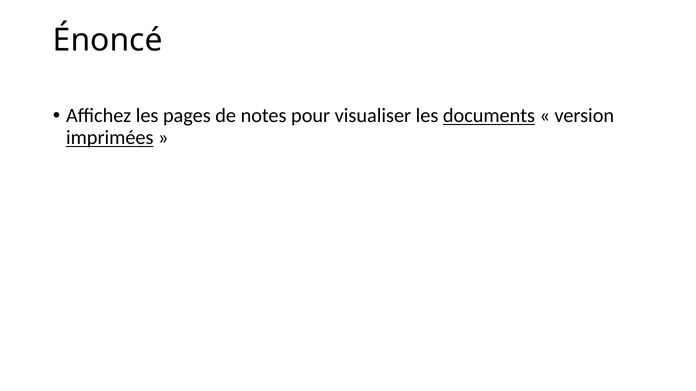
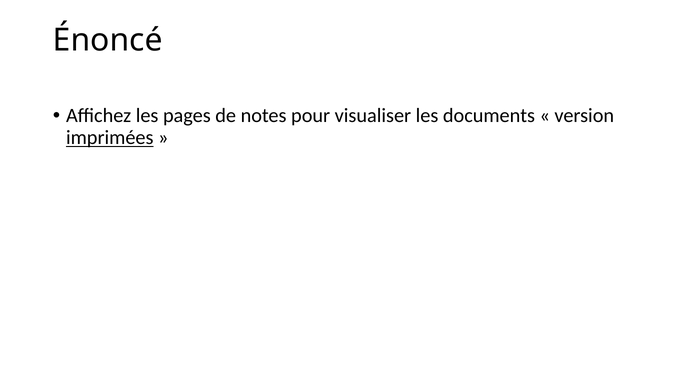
documents underline: present -> none (489, 116)
